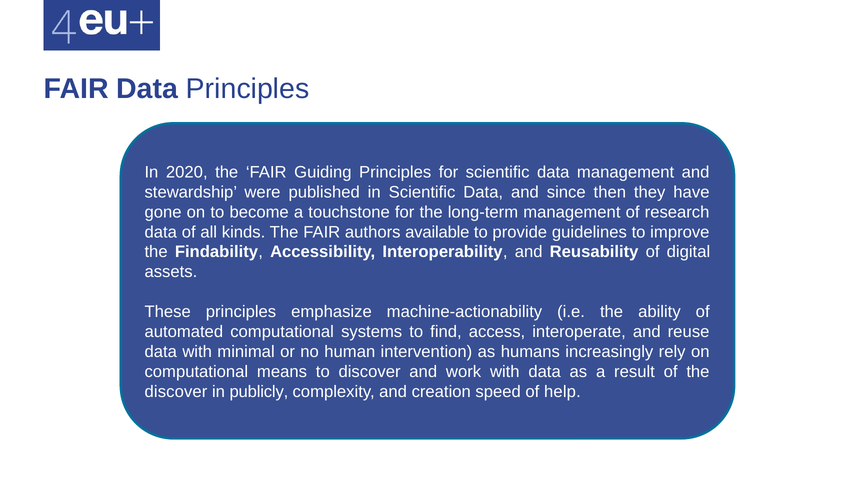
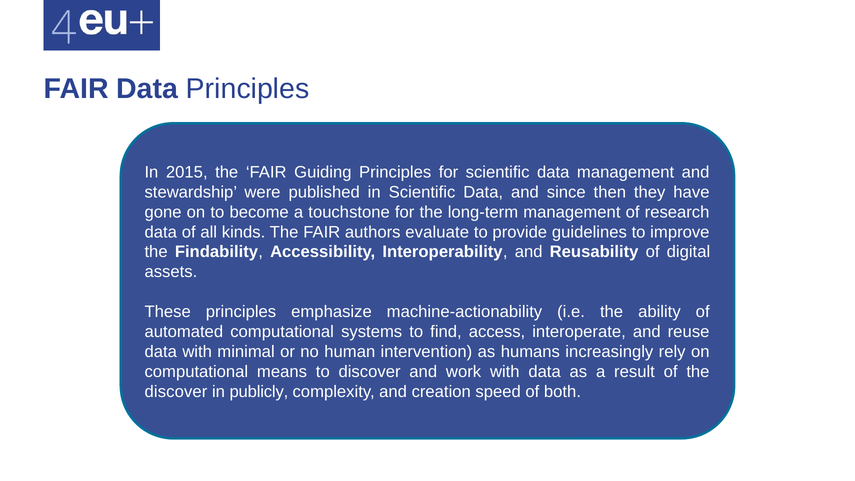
2020: 2020 -> 2015 (187, 172)
available: available -> evaluate (437, 232)
help: help -> both (562, 392)
